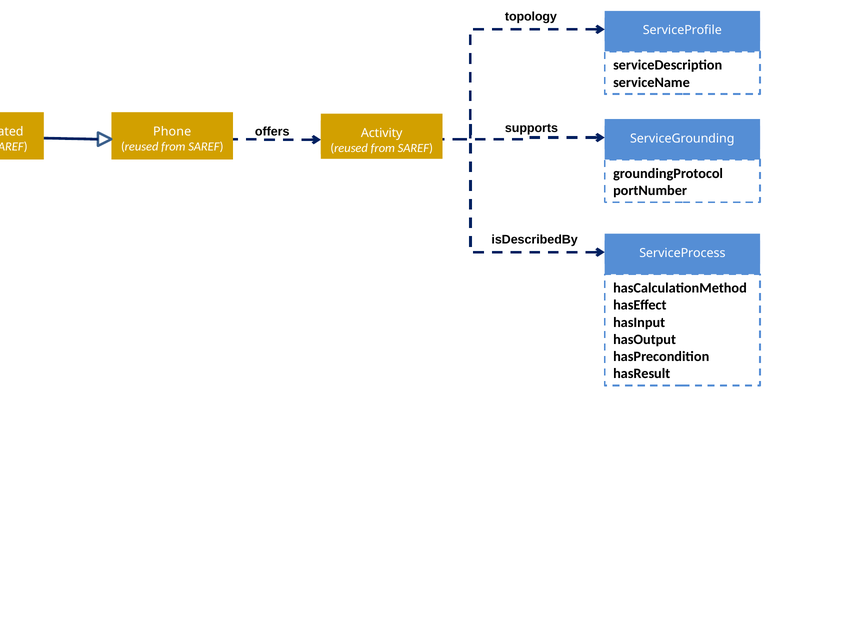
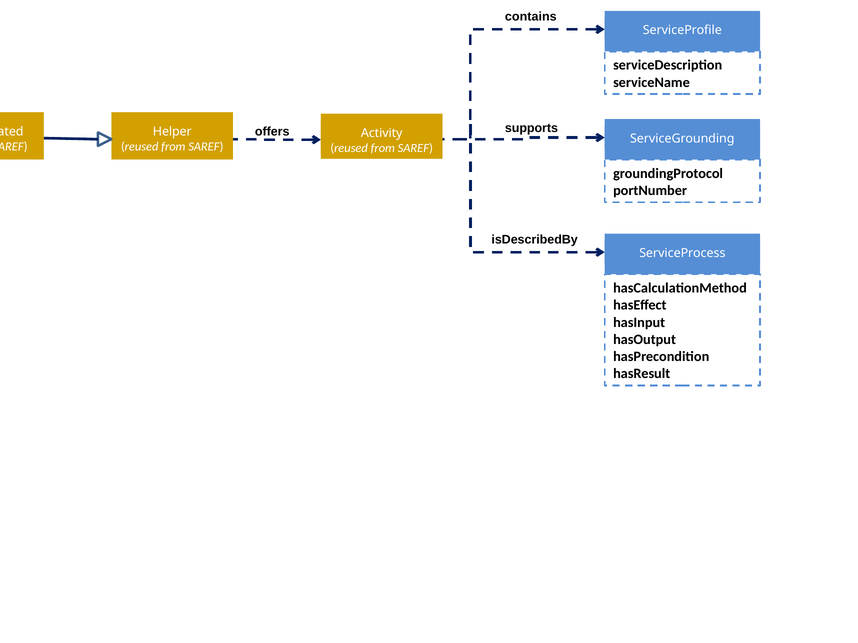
topology: topology -> contains (531, 17)
Phone: Phone -> Helper (172, 132)
